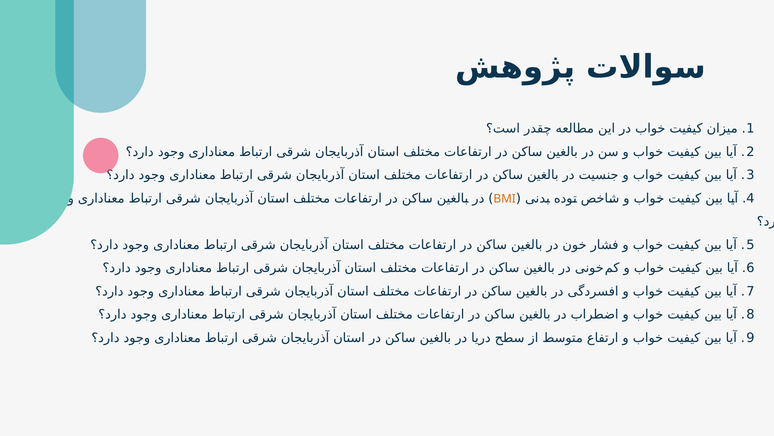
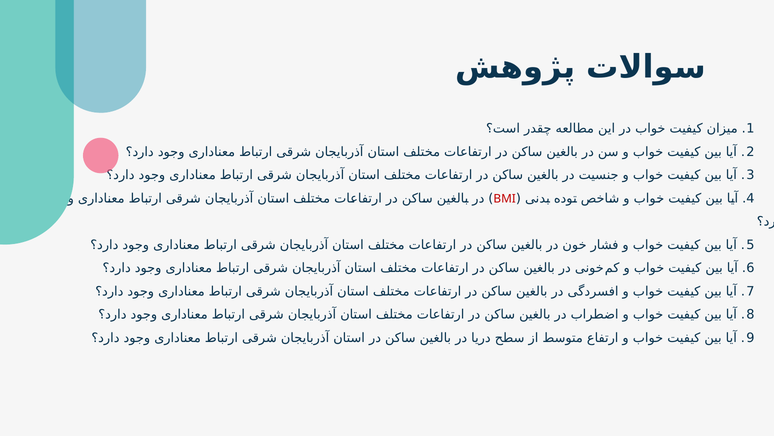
BMI colour: orange -> red (505, 199)
